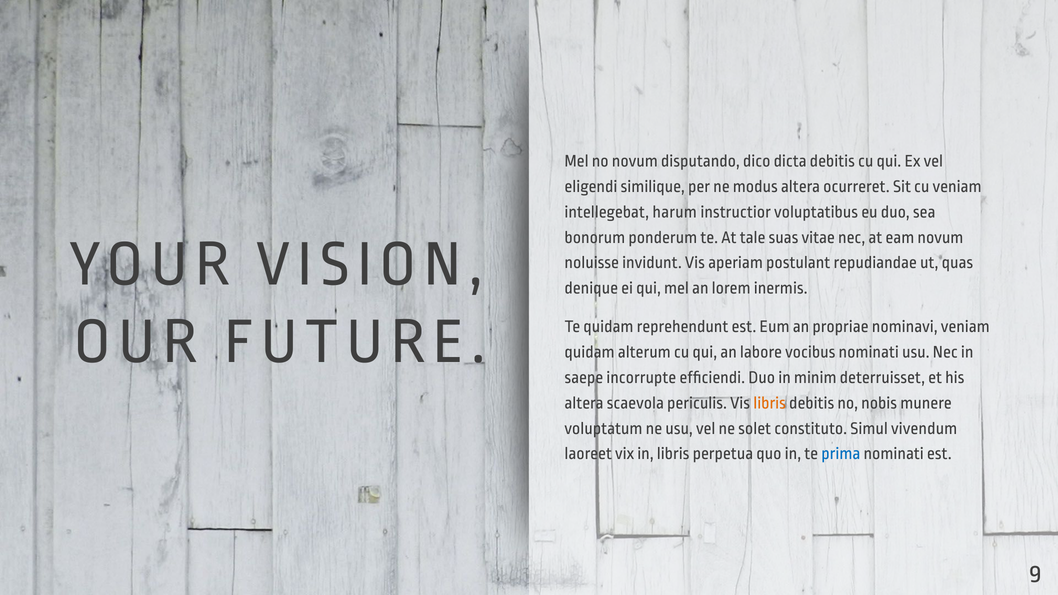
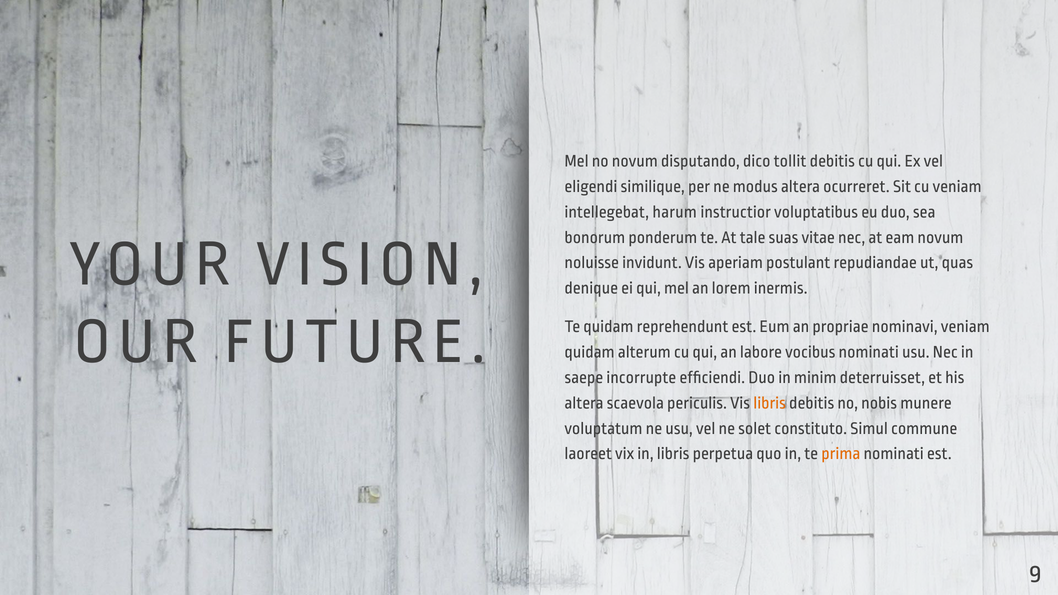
dicta: dicta -> tollit (790, 161)
vivendum: vivendum -> commune (924, 428)
prima colour: blue -> orange (841, 454)
